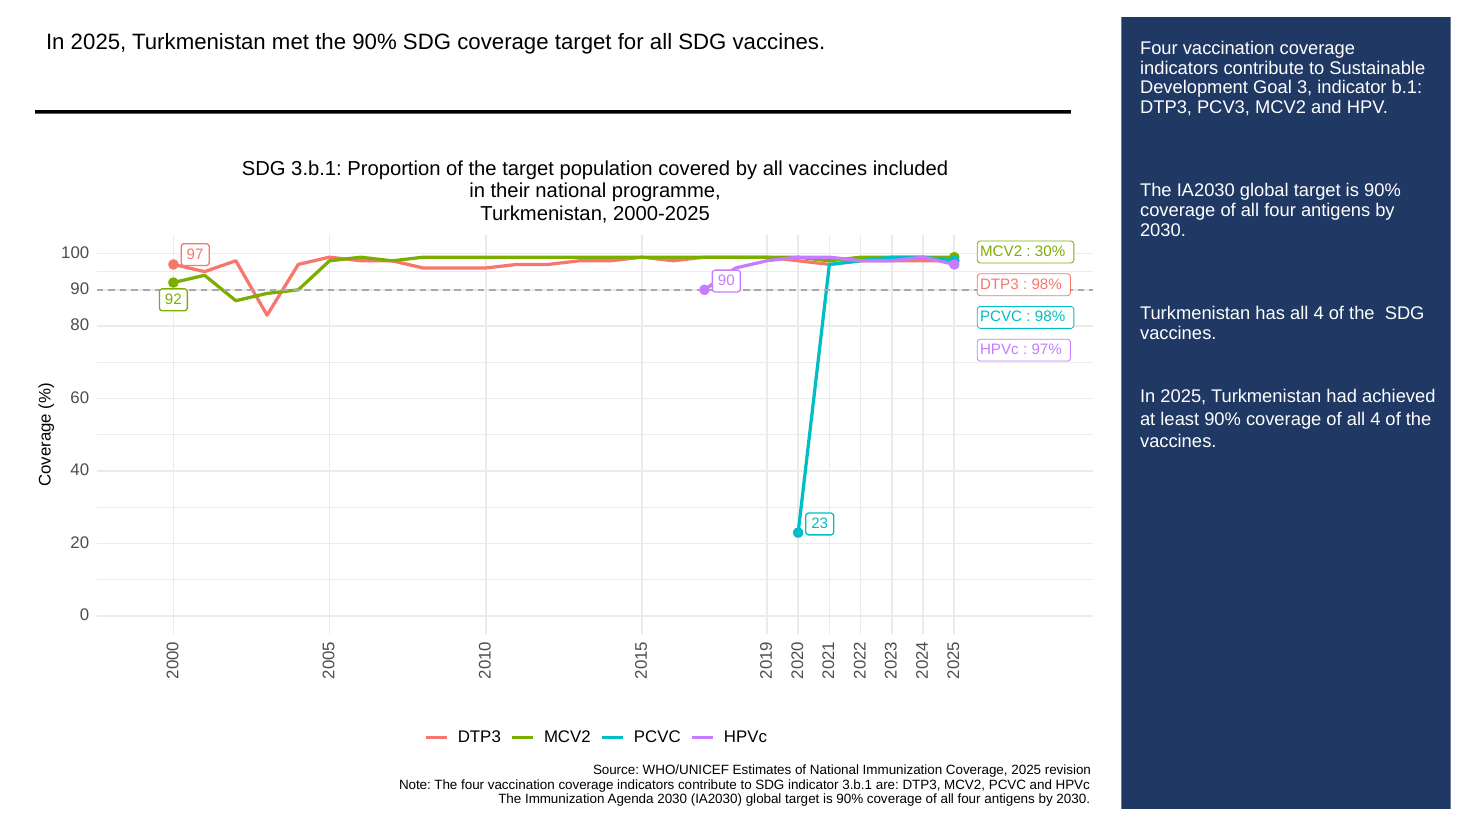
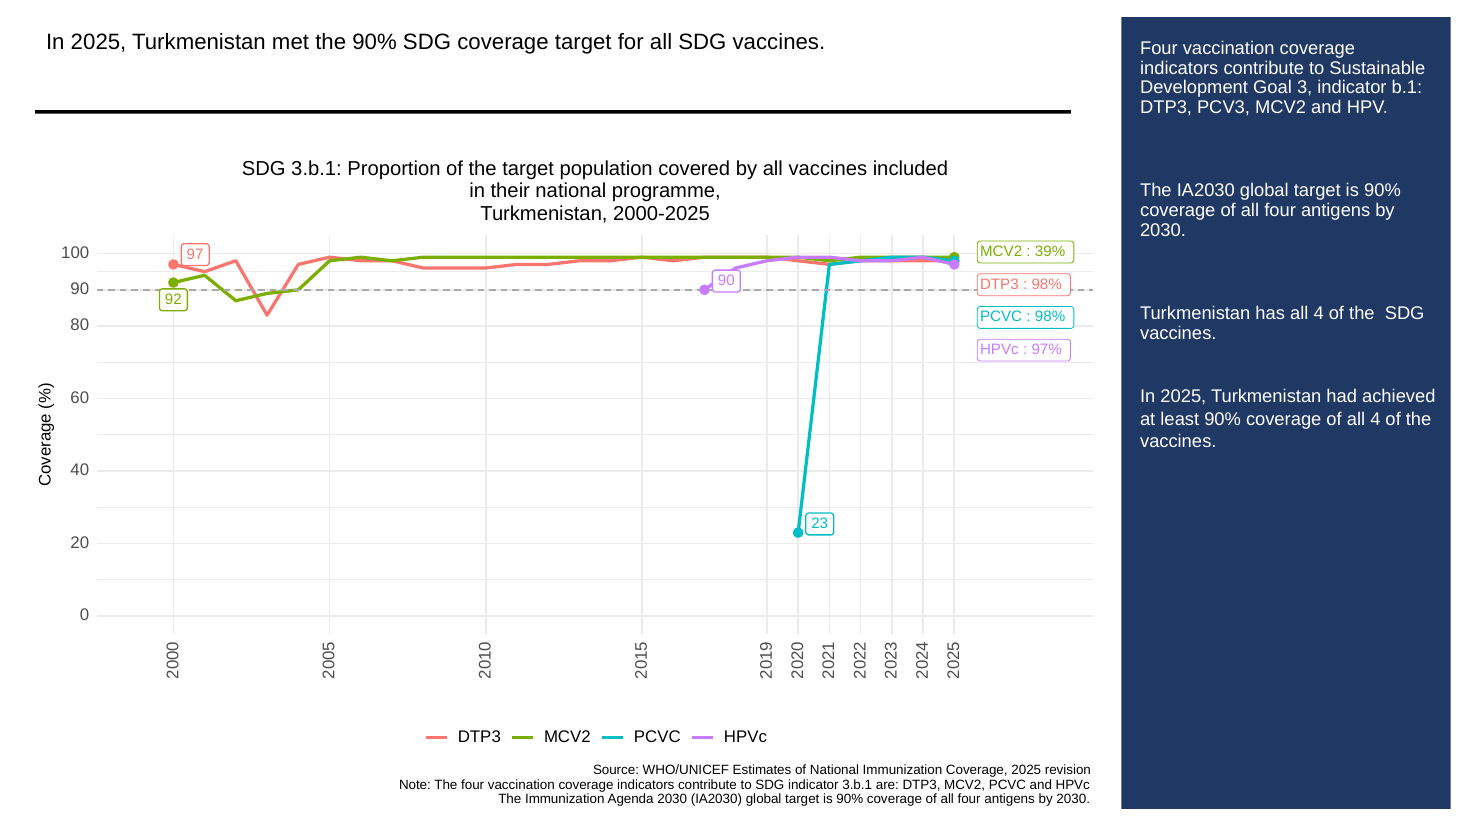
30%: 30% -> 39% (1050, 251)
